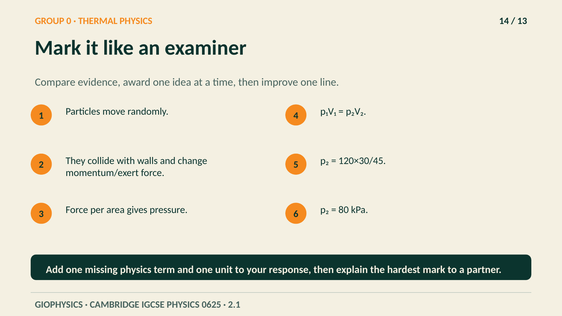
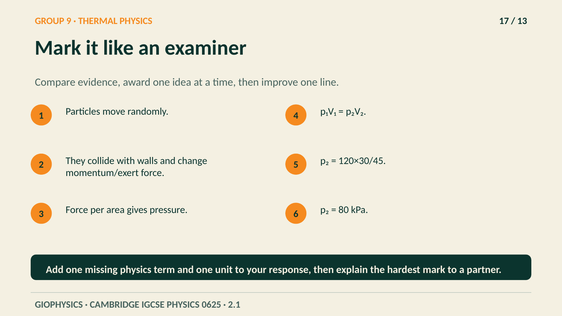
0: 0 -> 9 (69, 21)
14: 14 -> 17 (504, 21)
